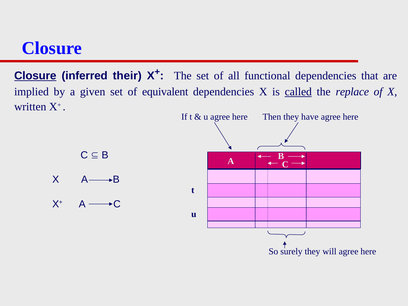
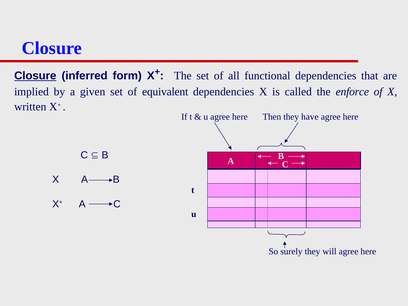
their: their -> form (127, 76)
called underline: present -> none (298, 92)
replace: replace -> enforce (352, 92)
